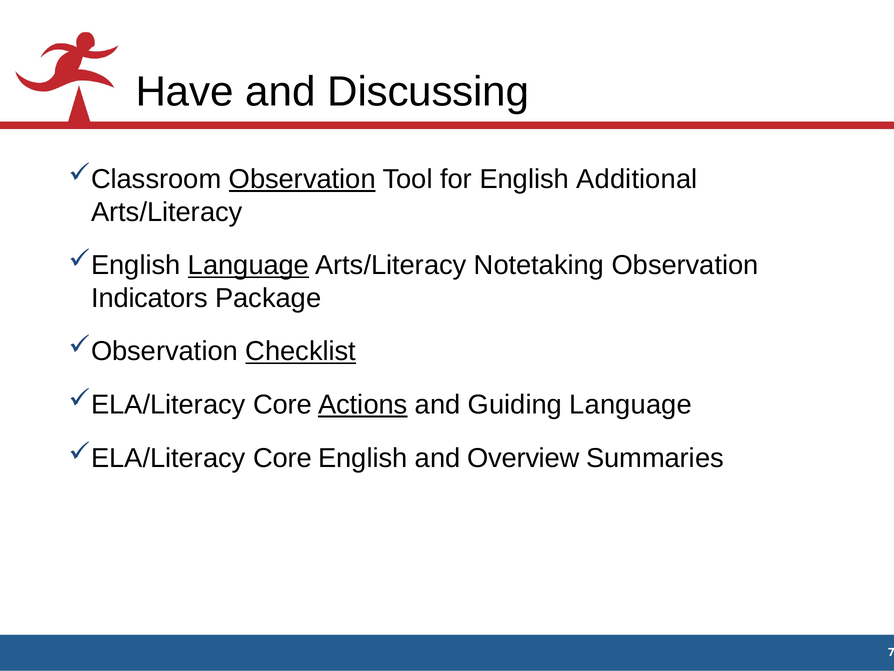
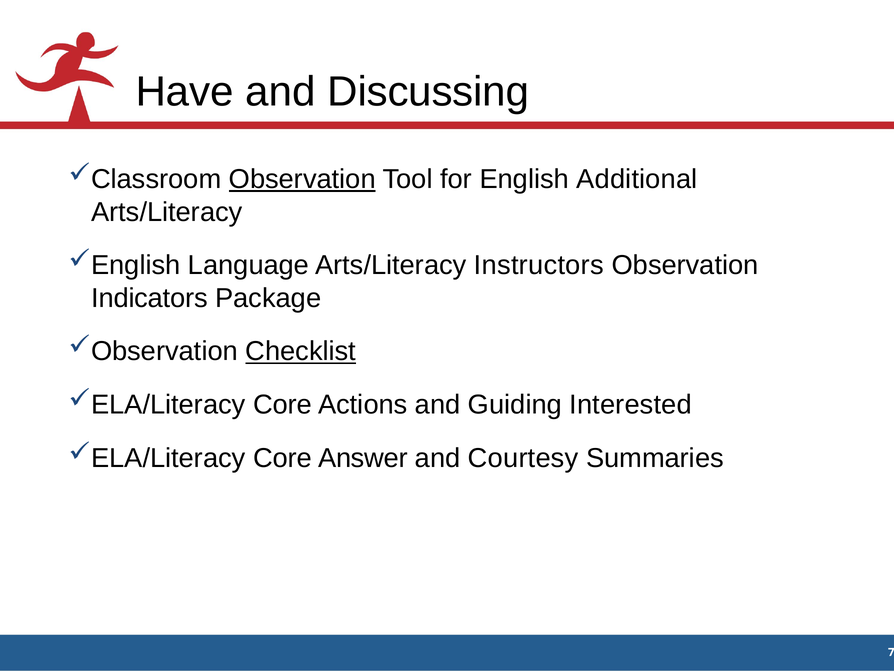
Language underline: present -> none (249, 265)
Notetaking: Notetaking -> Instructors (539, 265)
Actions underline: present -> none (363, 404)
Guiding Language: Language -> Interested (631, 404)
Core English: English -> Answer (363, 458)
Overview: Overview -> Courtesy (523, 458)
